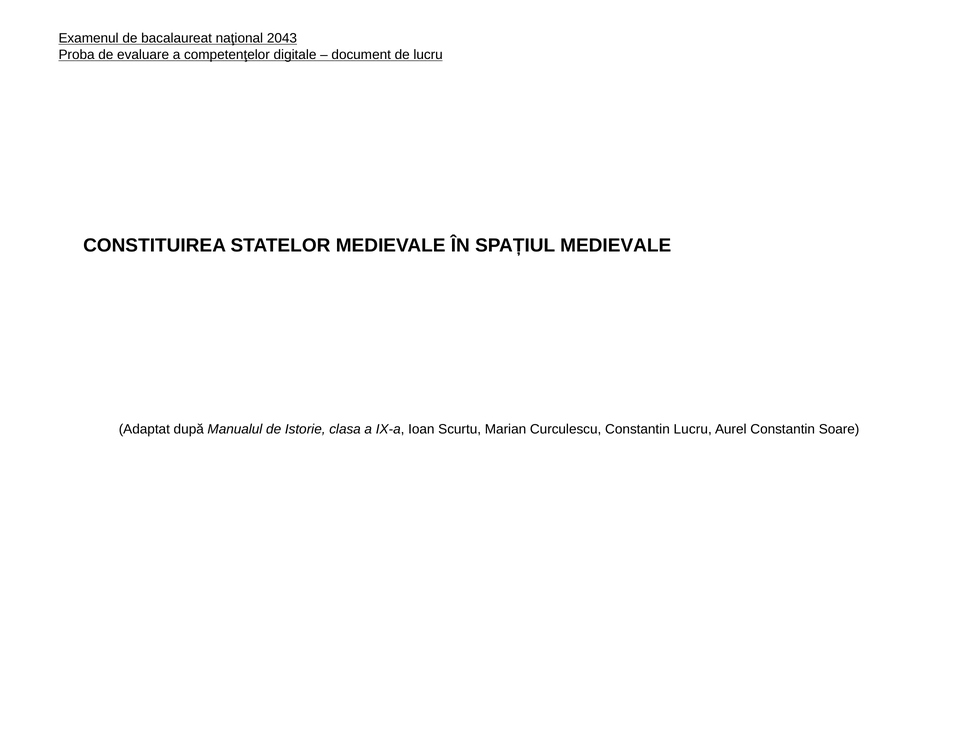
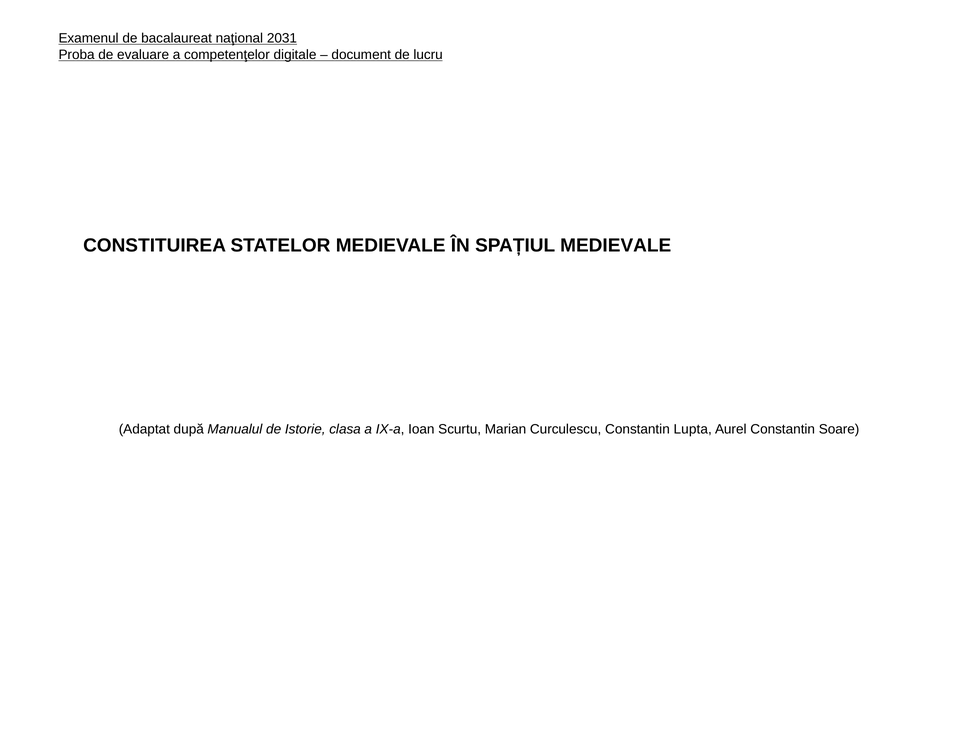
2043: 2043 -> 2031 (282, 38)
Constantin Lucru: Lucru -> Lupta (693, 430)
